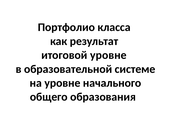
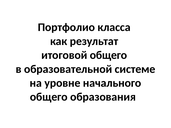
итоговой уровне: уровне -> общего (108, 55)
